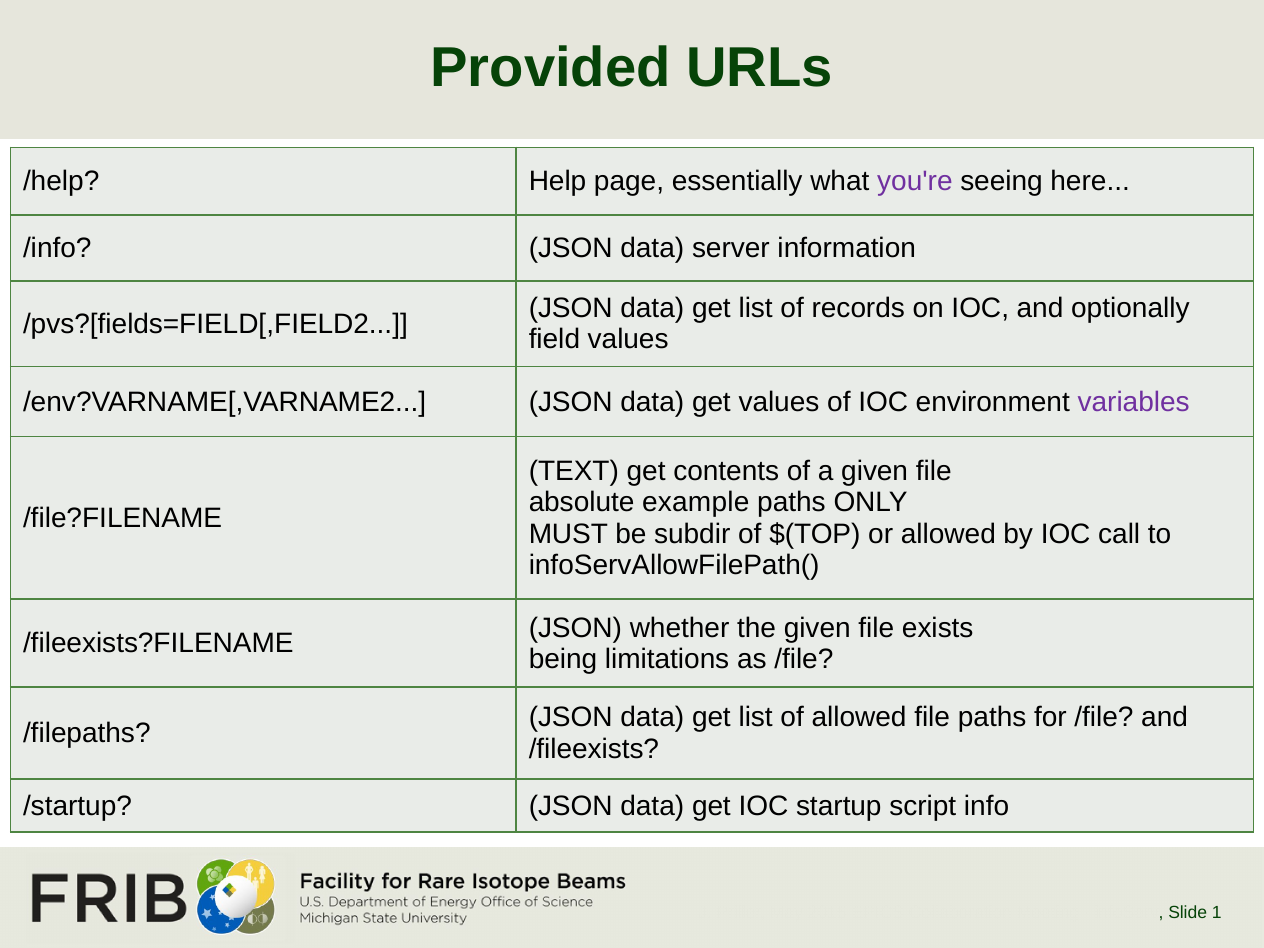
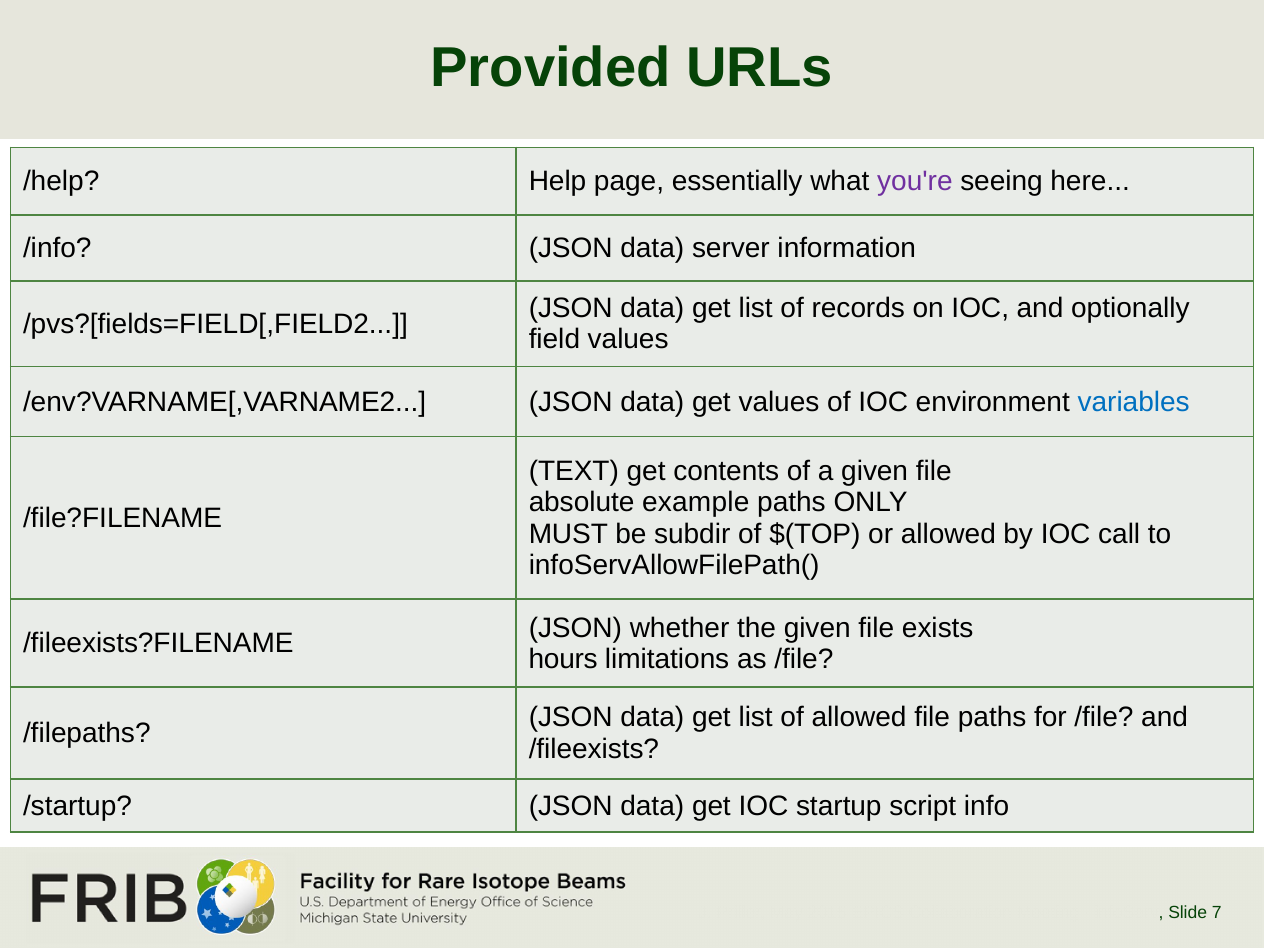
variables colour: purple -> blue (1134, 402)
being: being -> hours (563, 659)
1: 1 -> 7 (1217, 913)
